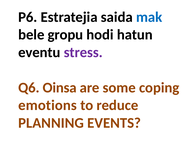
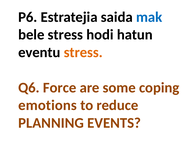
bele gropu: gropu -> stress (65, 35)
stress colour: purple -> orange (83, 52)
Oinsa: Oinsa -> Force (60, 88)
